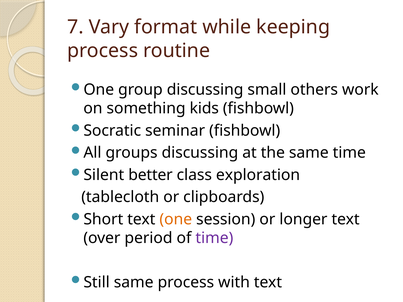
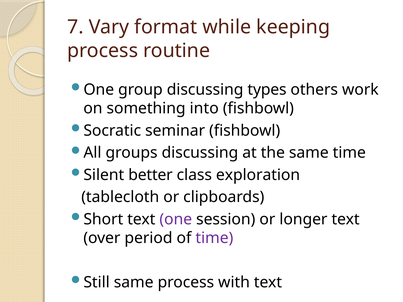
small: small -> types (267, 90)
kids: kids -> into (204, 109)
one colour: orange -> purple (176, 219)
